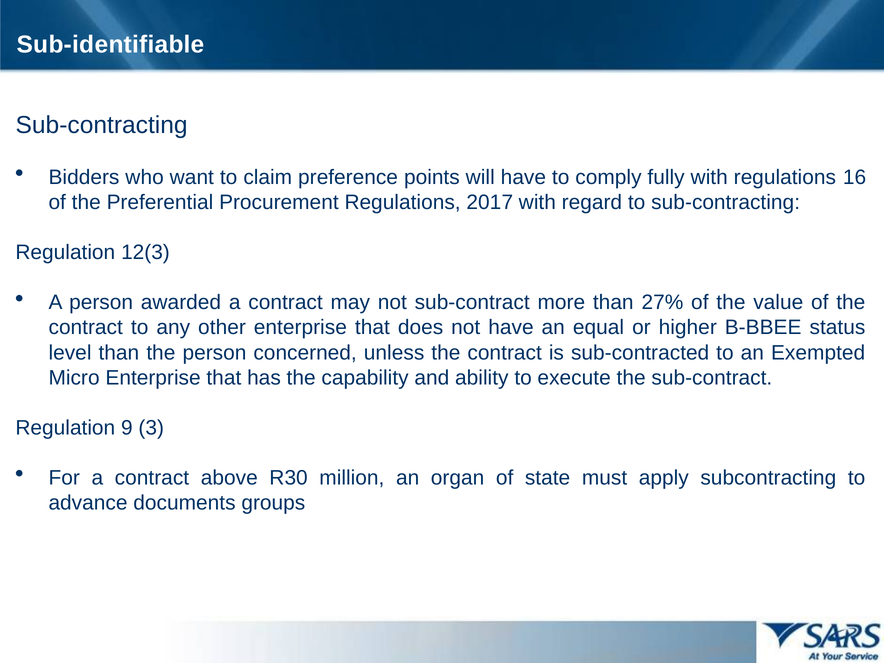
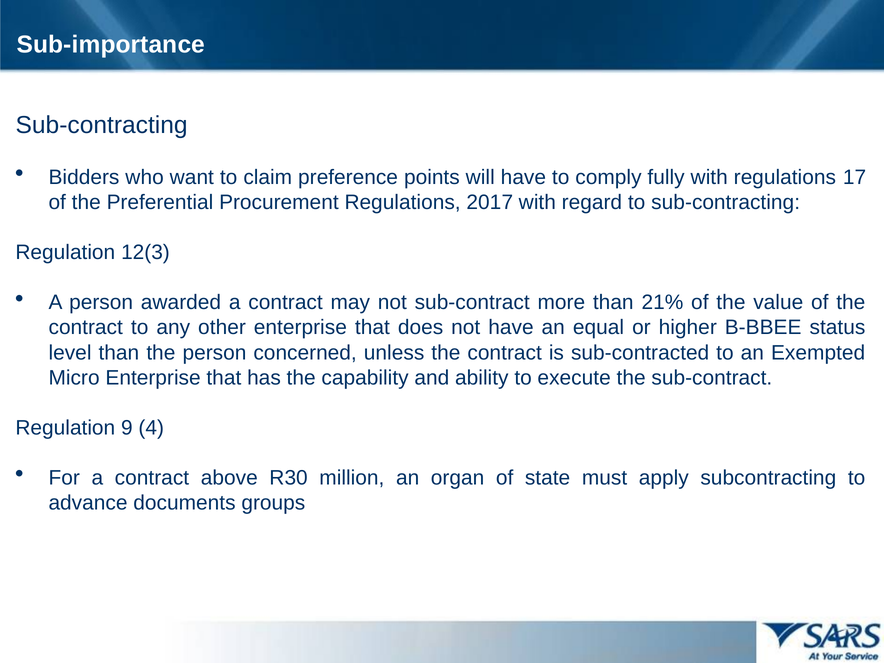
Sub-identifiable: Sub-identifiable -> Sub-importance (111, 45)
16: 16 -> 17 (855, 177)
27%: 27% -> 21% (662, 303)
3: 3 -> 4 (151, 428)
